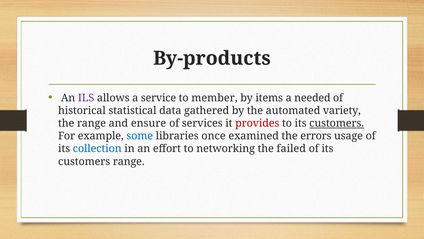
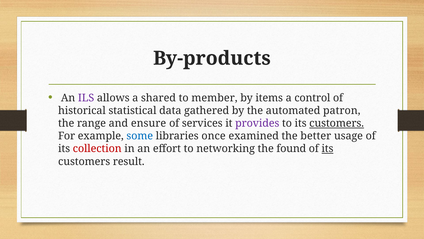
service: service -> shared (158, 98)
needed: needed -> control (312, 98)
variety: variety -> patron (342, 110)
provides colour: red -> purple (257, 123)
errors: errors -> better (316, 136)
collection colour: blue -> red (97, 149)
failed: failed -> found (291, 149)
its underline: none -> present (327, 149)
customers range: range -> result (129, 161)
